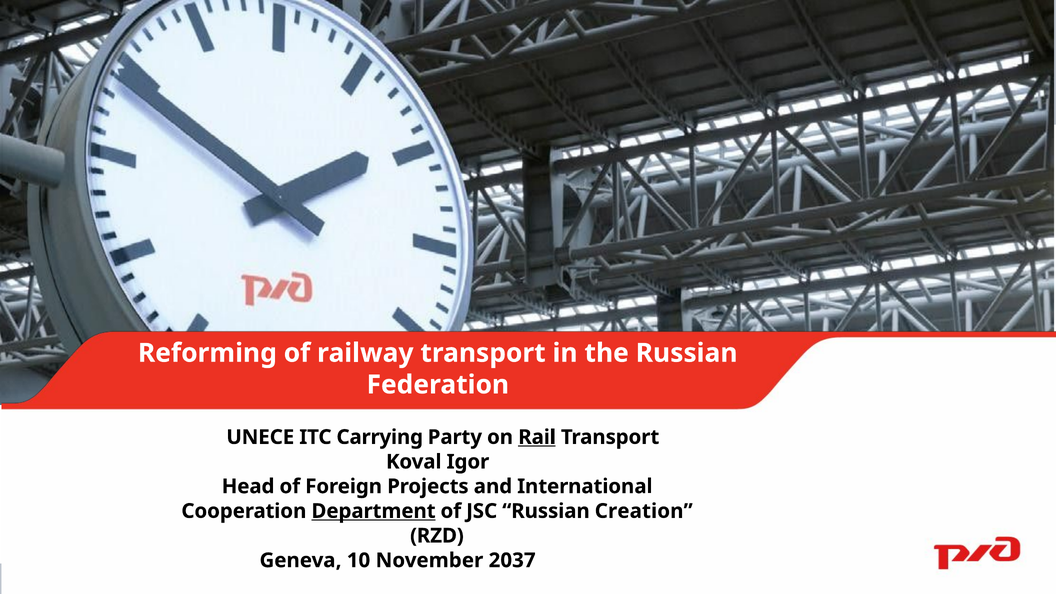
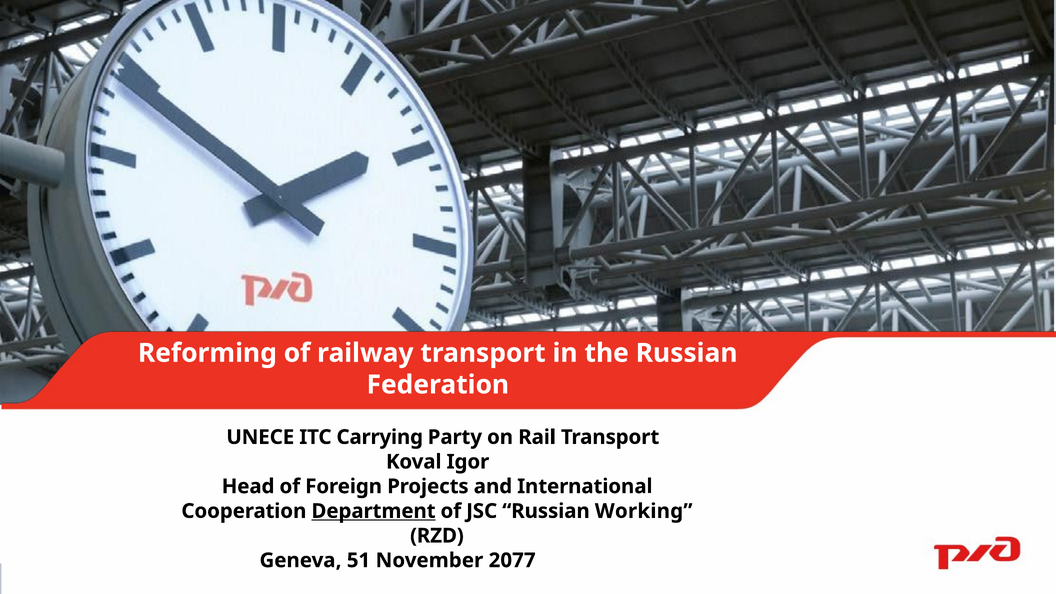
Rail underline: present -> none (537, 437)
Creation: Creation -> Working (644, 511)
10: 10 -> 51 (358, 560)
2037: 2037 -> 2077 (512, 560)
